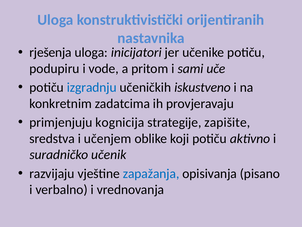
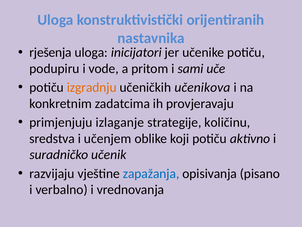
izgradnju colour: blue -> orange (92, 87)
iskustveno: iskustveno -> učenikova (202, 87)
kognicija: kognicija -> izlaganje (120, 122)
zapišite: zapišite -> količinu (227, 122)
